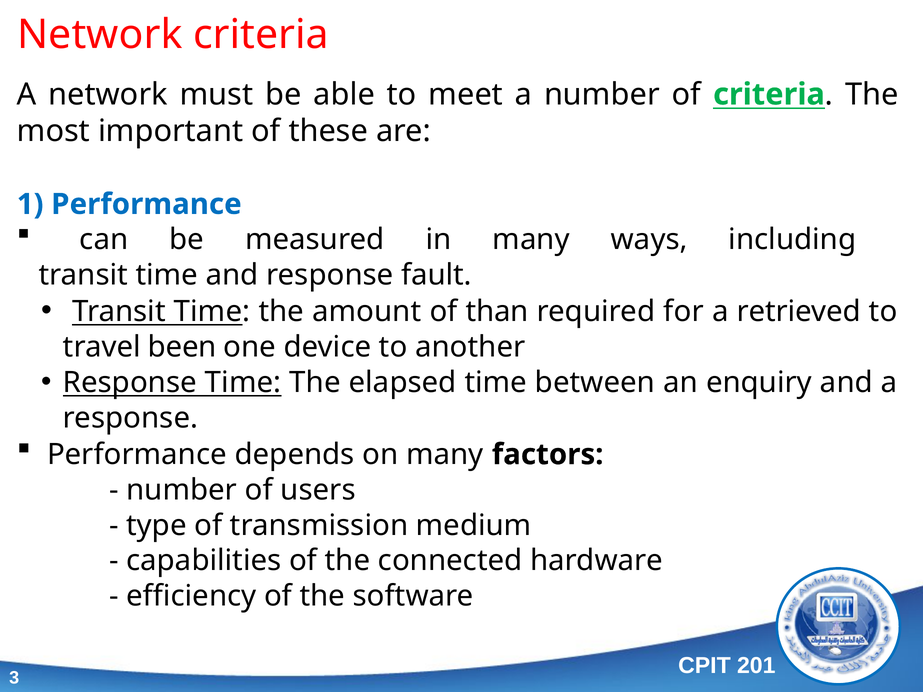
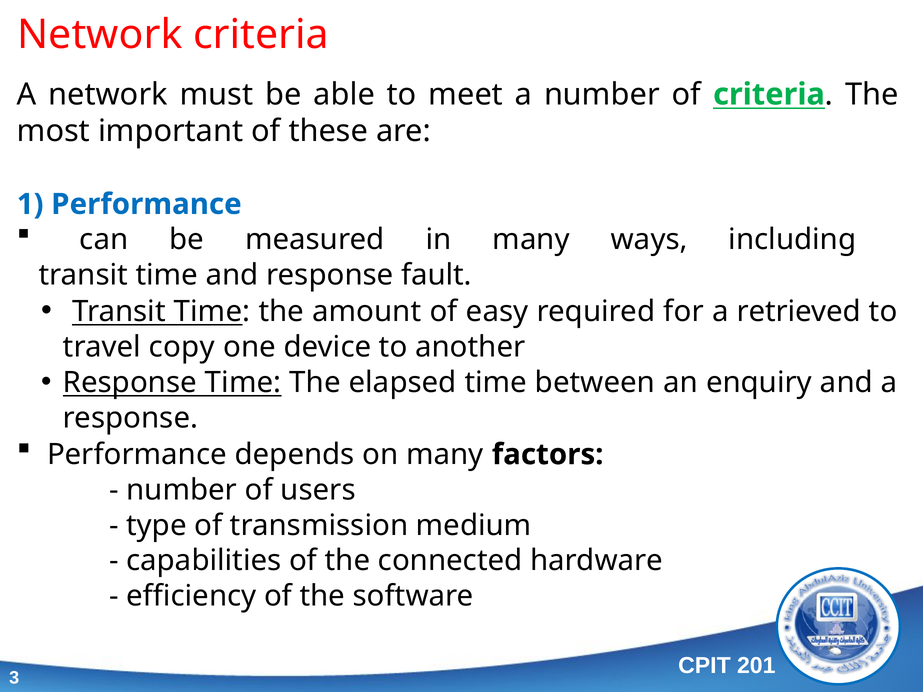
than: than -> easy (497, 312)
been: been -> copy (182, 347)
